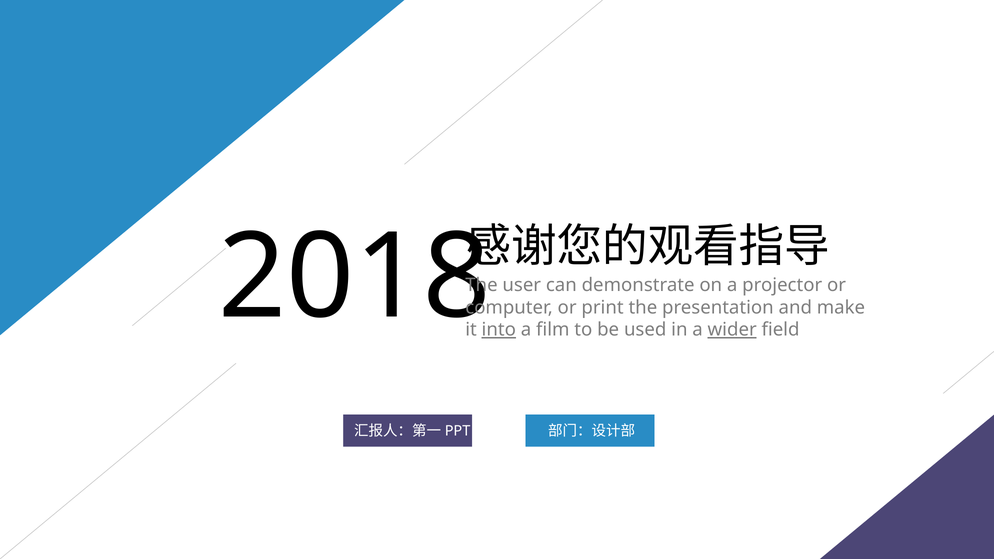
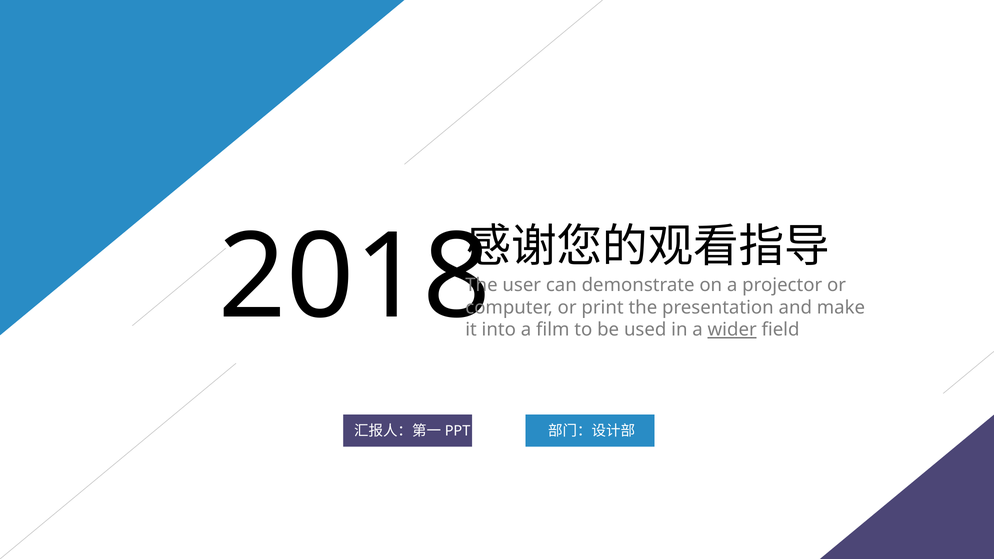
into underline: present -> none (499, 330)
